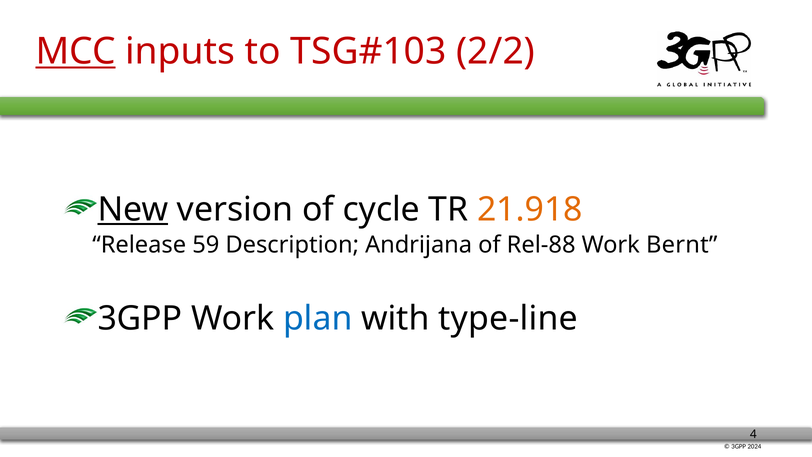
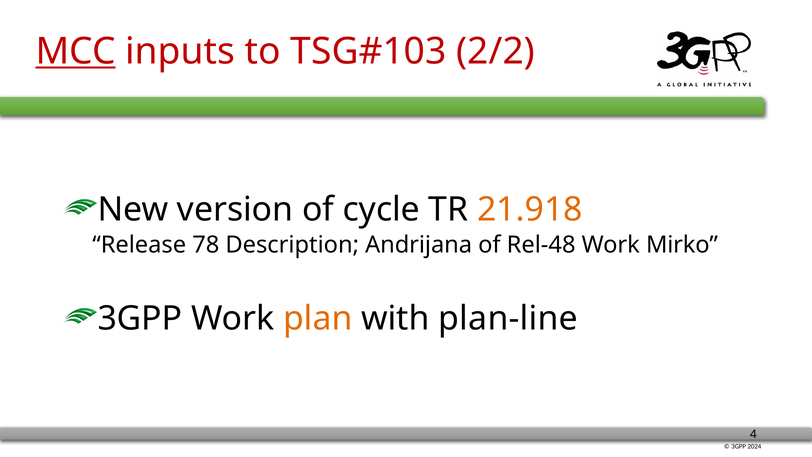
New underline: present -> none (133, 210)
59: 59 -> 78 (206, 245)
Rel-88: Rel-88 -> Rel-48 (541, 245)
Bernt: Bernt -> Mirko (682, 245)
plan colour: blue -> orange (318, 318)
type-line: type-line -> plan-line (508, 318)
